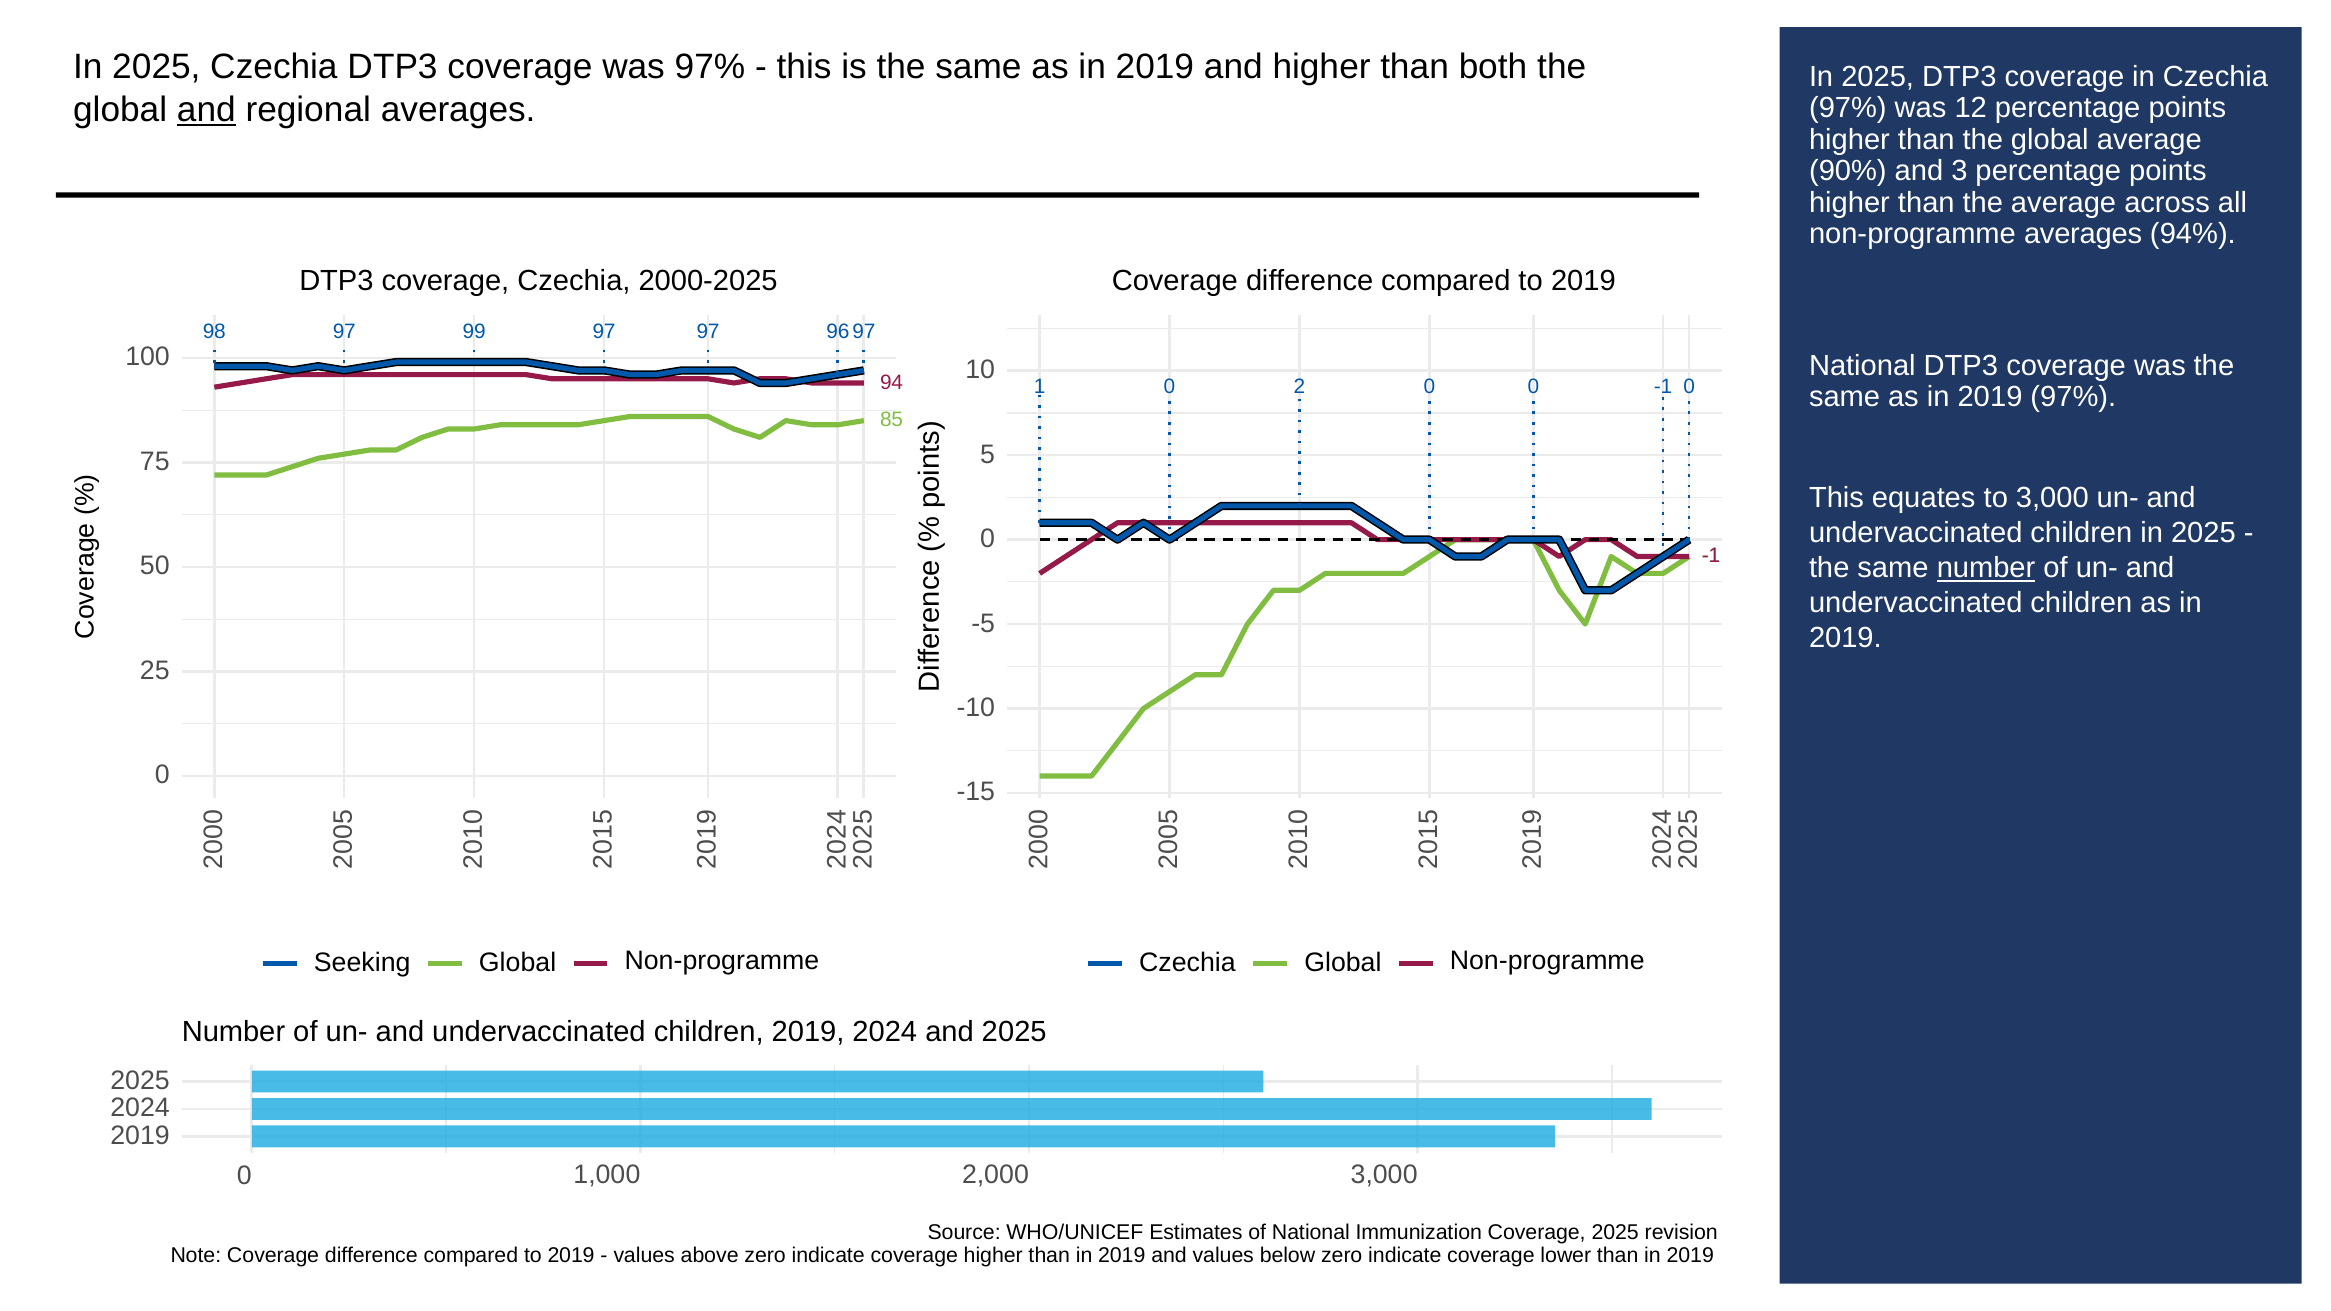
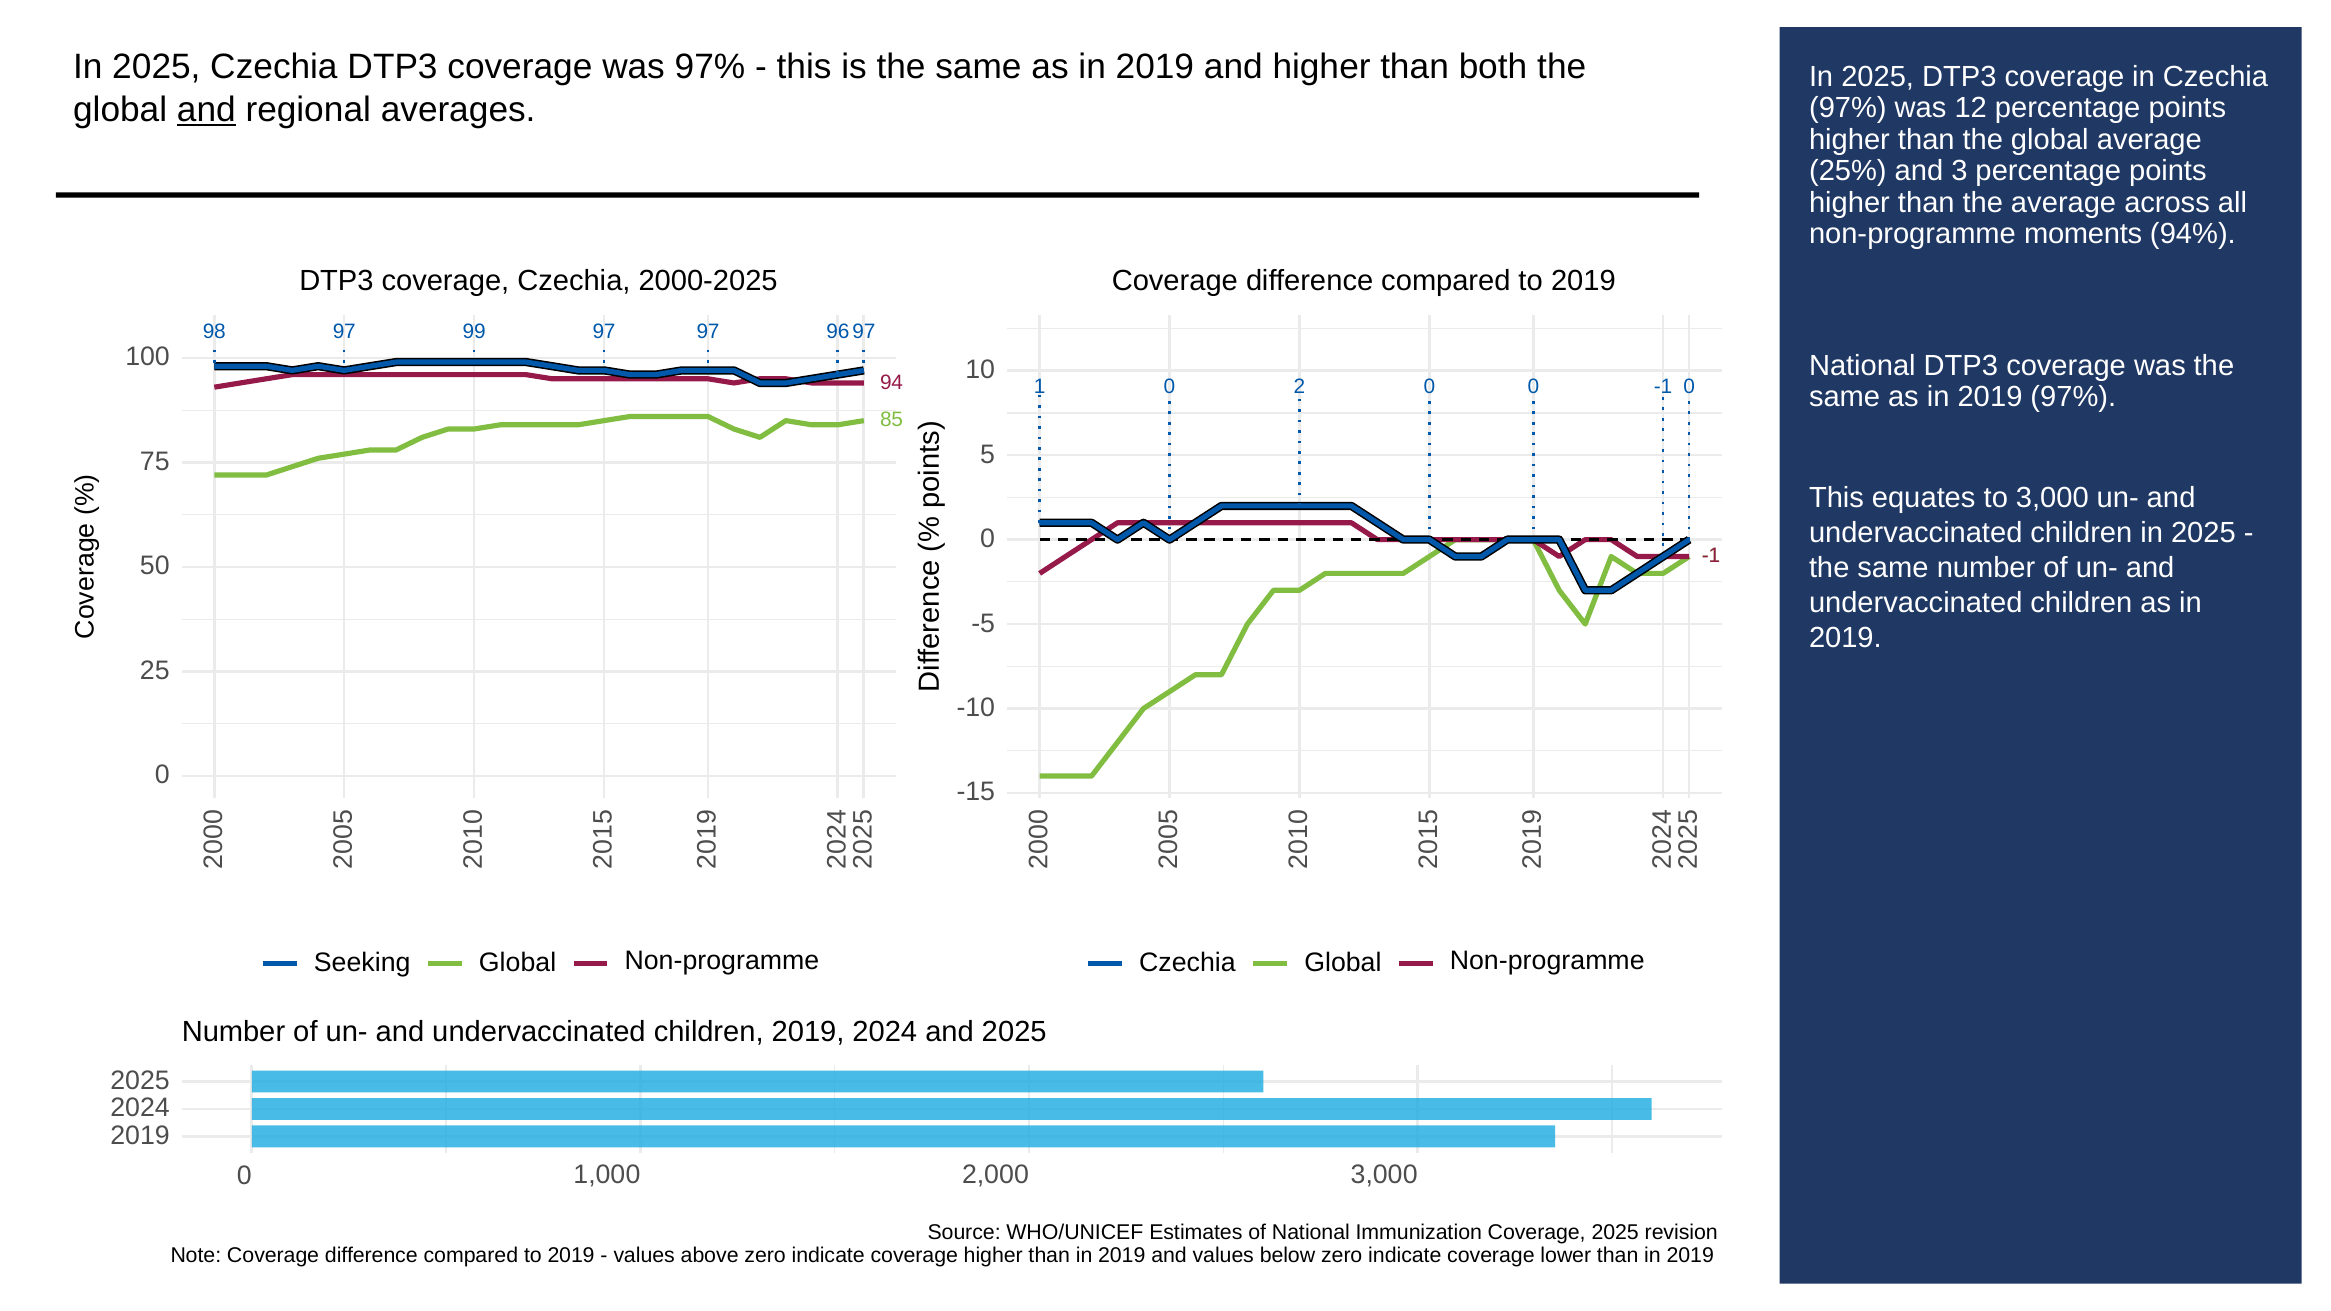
90%: 90% -> 25% (1848, 171)
non-programme averages: averages -> moments (2083, 234)
number underline: present -> none (1986, 568)
